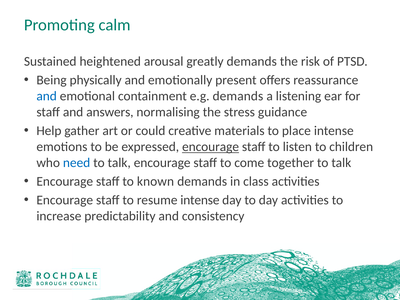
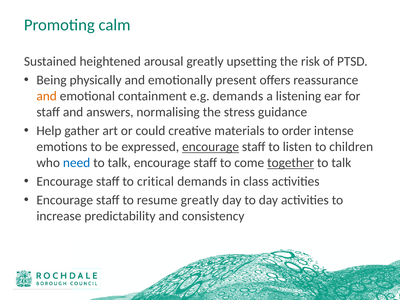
greatly demands: demands -> upsetting (252, 62)
and colour: blue -> orange (47, 96)
place: place -> order (296, 131)
together underline: none -> present (291, 163)
known: known -> critical (155, 182)
resume intense: intense -> greatly (200, 200)
